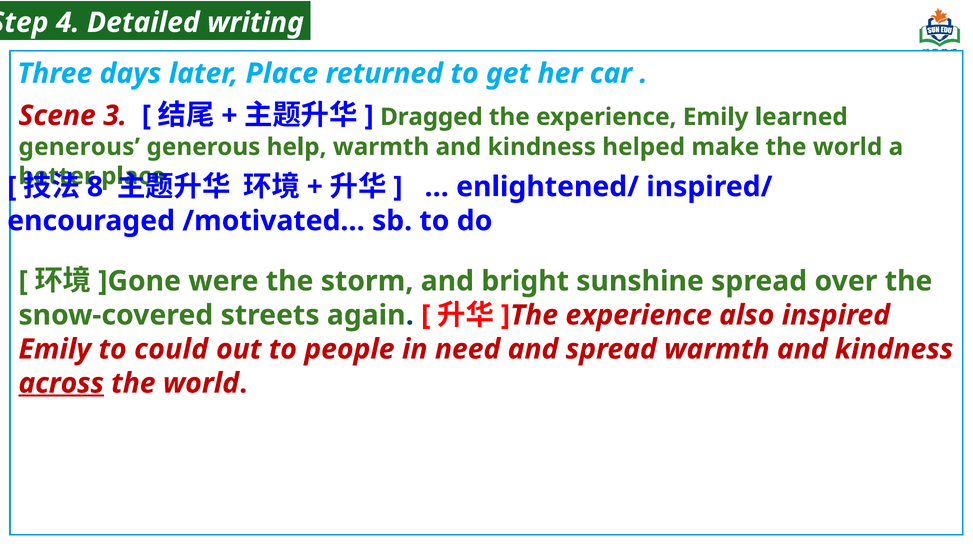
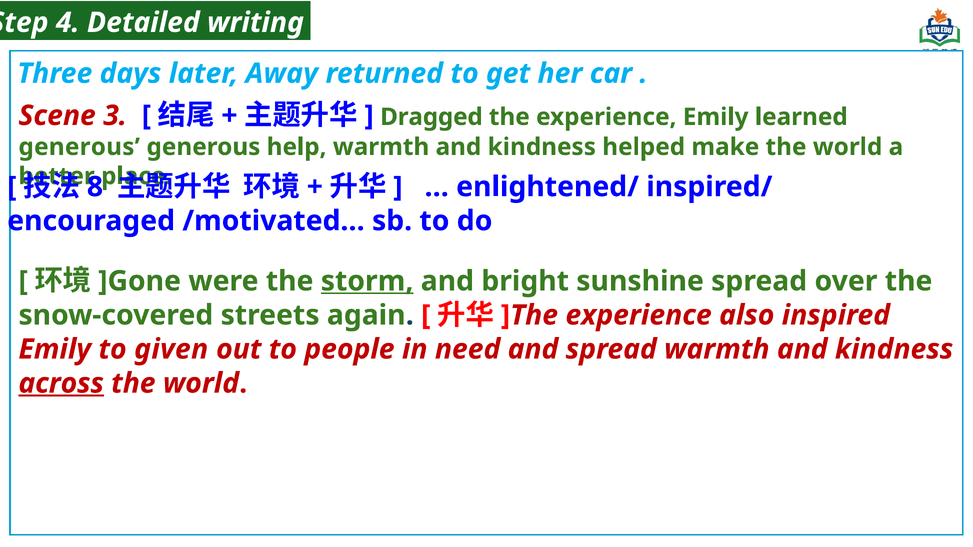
later Place: Place -> Away (282, 74)
storm underline: none -> present (367, 281)
could: could -> given (171, 349)
